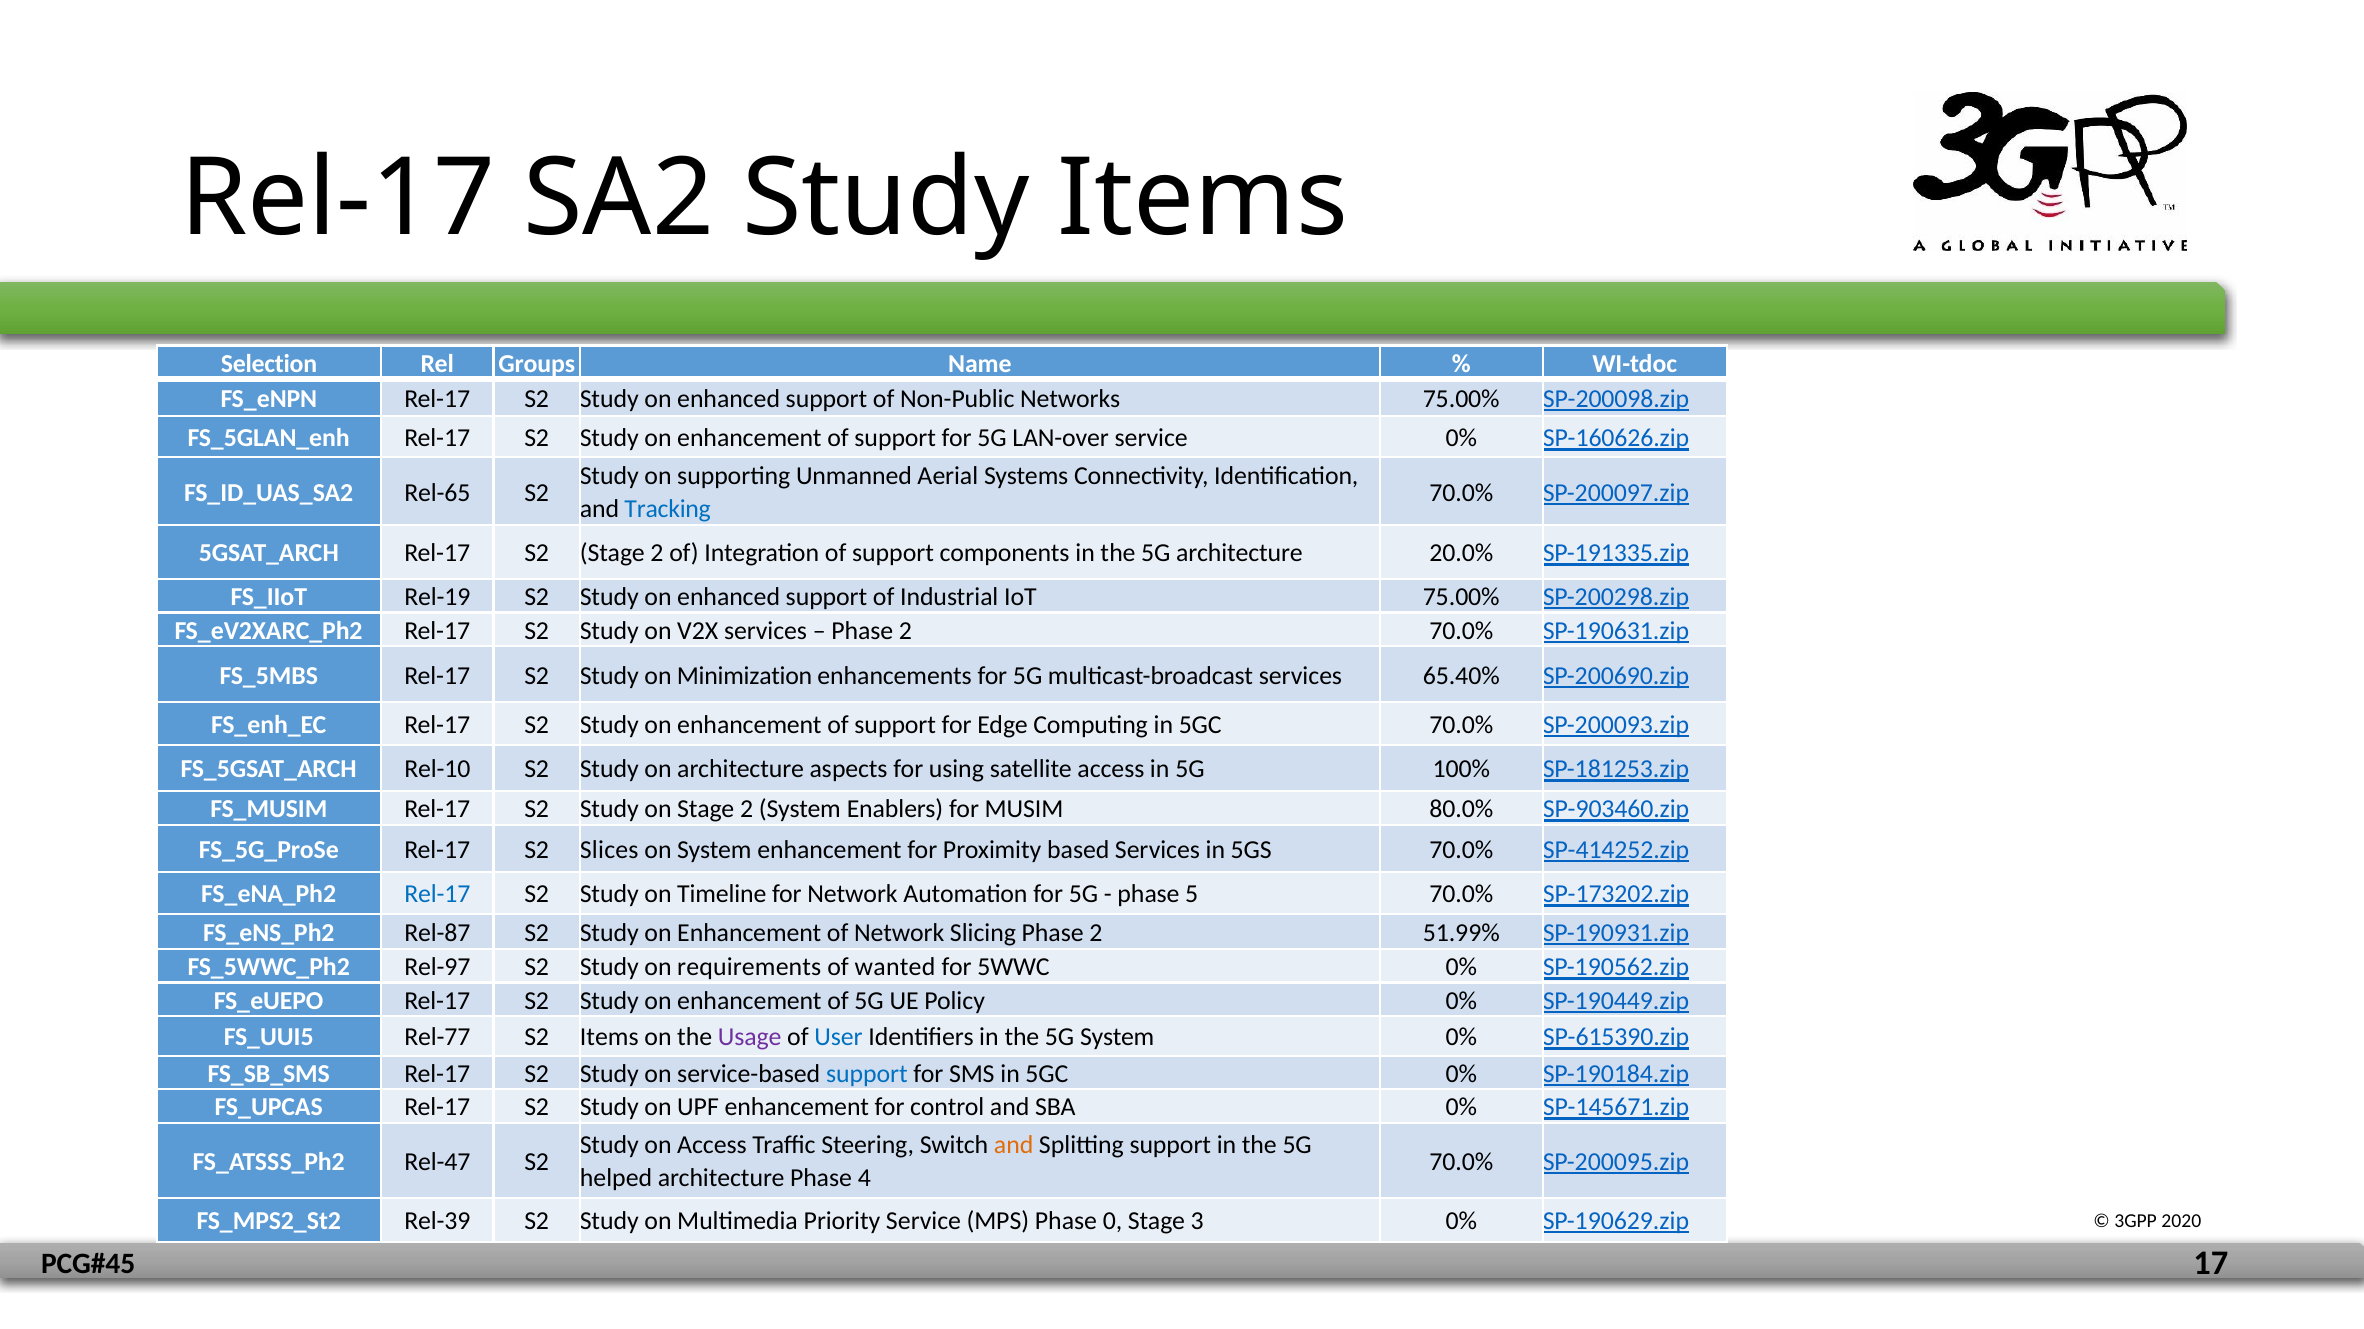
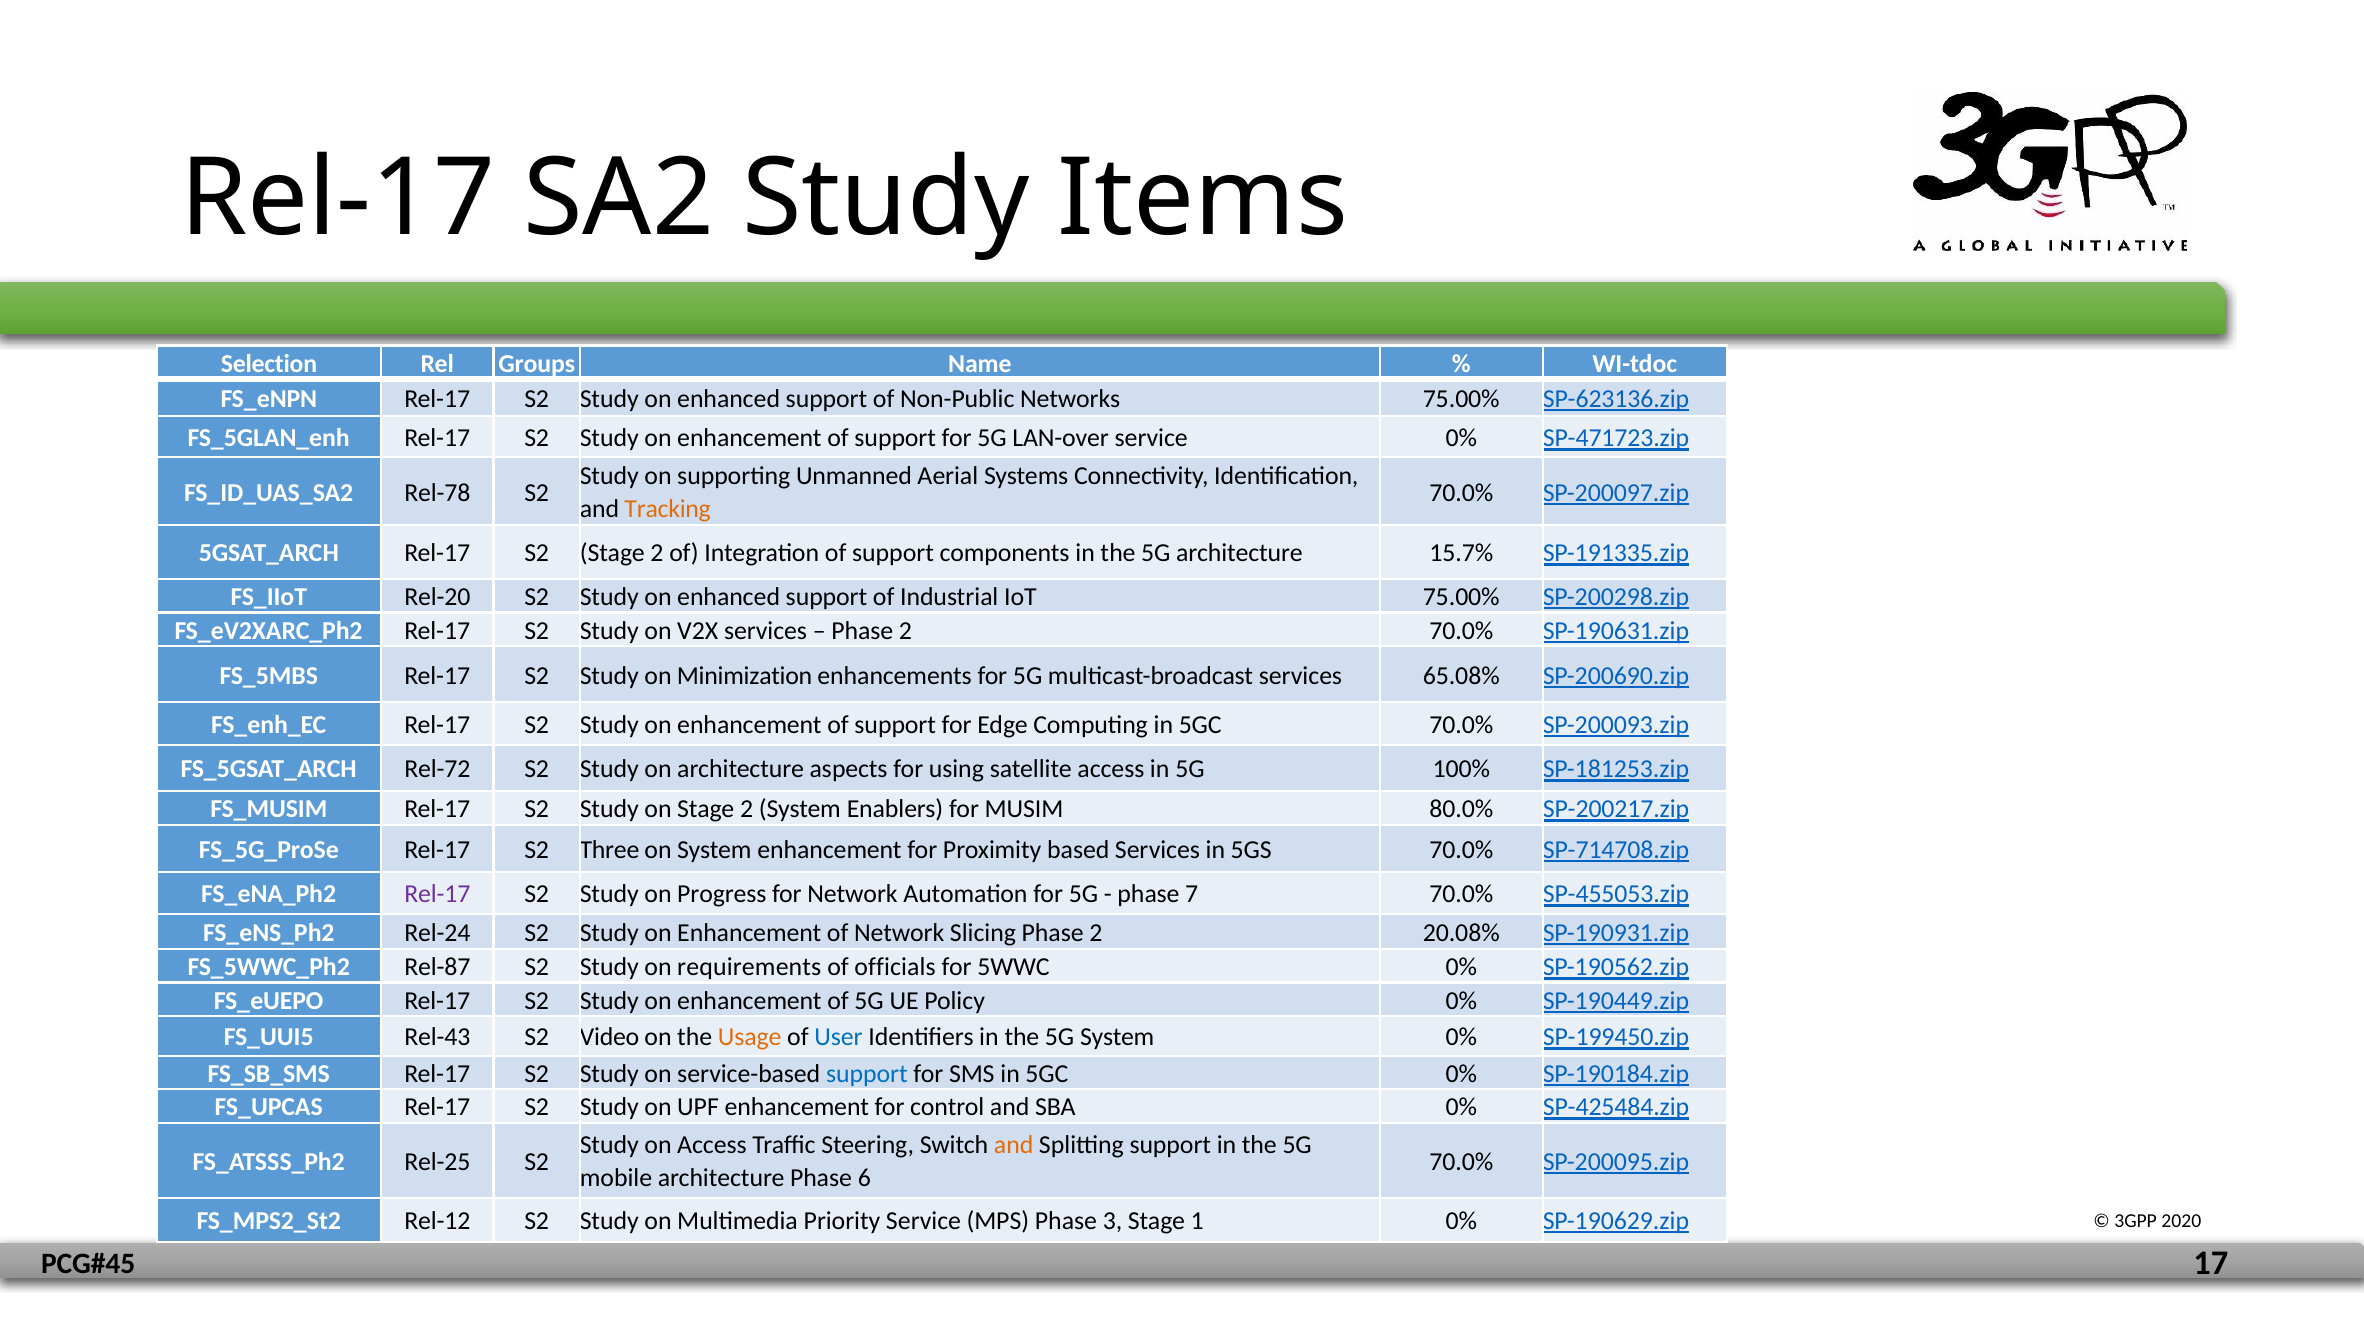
SP-200098.zip: SP-200098.zip -> SP-623136.zip (1616, 399)
SP-160626.zip: SP-160626.zip -> SP-471723.zip (1616, 438)
Rel-65: Rel-65 -> Rel-78 (437, 493)
Tracking colour: blue -> orange (668, 510)
20.0%: 20.0% -> 15.7% (1461, 554)
Rel-19: Rel-19 -> Rel-20 (437, 597)
65.40%: 65.40% -> 65.08% (1461, 676)
Rel-10: Rel-10 -> Rel-72 (437, 770)
SP-903460.zip: SP-903460.zip -> SP-200217.zip (1616, 810)
Slices: Slices -> Three (609, 850)
SP-414252.zip: SP-414252.zip -> SP-714708.zip (1616, 850)
Rel-17 colour: blue -> purple (437, 895)
Timeline: Timeline -> Progress (722, 895)
5: 5 -> 7 (1192, 895)
SP-173202.zip: SP-173202.zip -> SP-455053.zip (1616, 895)
Rel-87: Rel-87 -> Rel-24 (437, 933)
51.99%: 51.99% -> 20.08% (1461, 933)
Rel-97: Rel-97 -> Rel-87 (437, 968)
wanted: wanted -> officials (895, 968)
Rel-77: Rel-77 -> Rel-43 (437, 1038)
S2 Items: Items -> Video (609, 1038)
Usage colour: purple -> orange (750, 1038)
SP-615390.zip: SP-615390.zip -> SP-199450.zip (1616, 1038)
SP-145671.zip: SP-145671.zip -> SP-425484.zip (1616, 1108)
Rel-47: Rel-47 -> Rel-25 (437, 1162)
helped: helped -> mobile (616, 1179)
4: 4 -> 6 (864, 1179)
Rel-39: Rel-39 -> Rel-12 (437, 1222)
0: 0 -> 3 (1112, 1222)
3: 3 -> 1 (1197, 1222)
